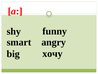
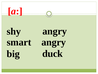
funny: funny -> angry (55, 31)
хочу: хочу -> duck (52, 53)
